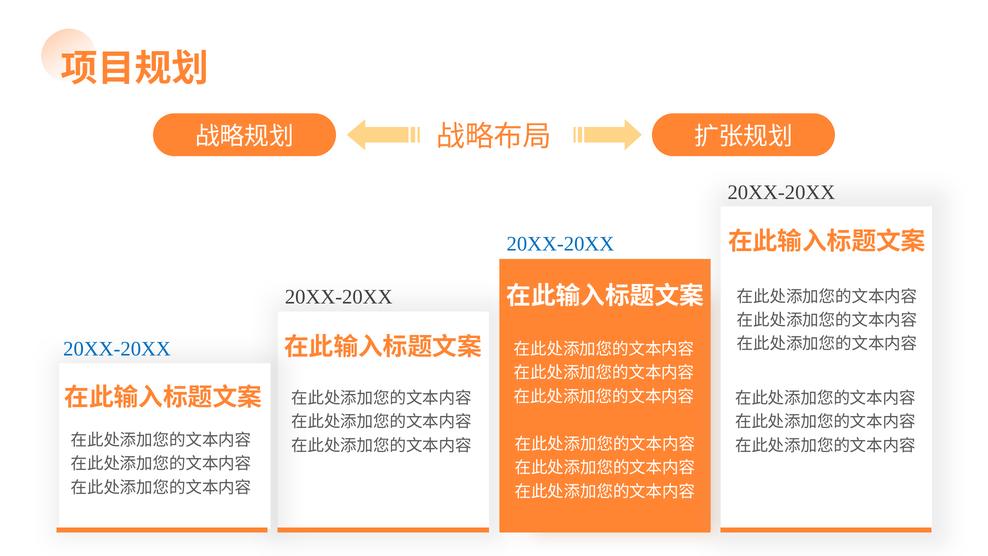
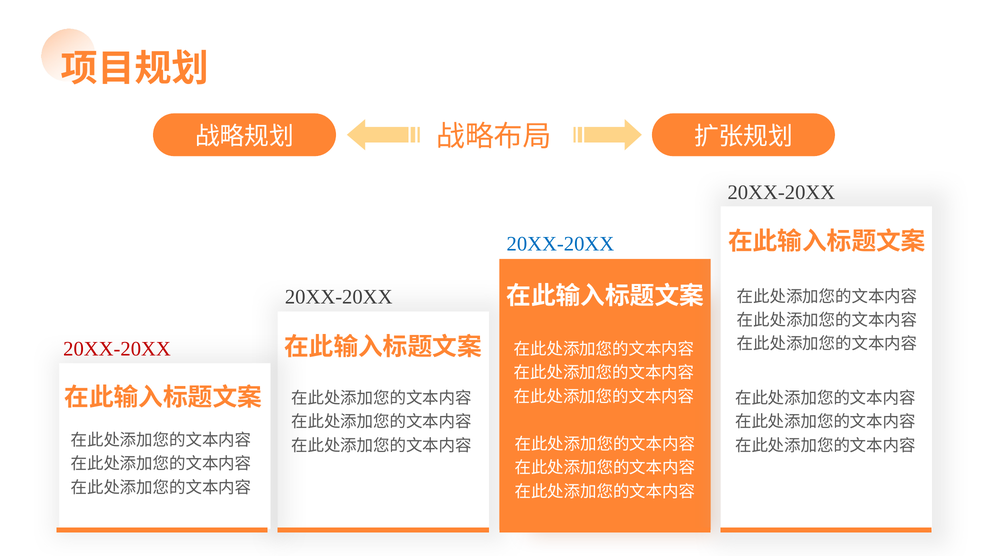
20XX-20XX colour: blue -> red (117, 349)
